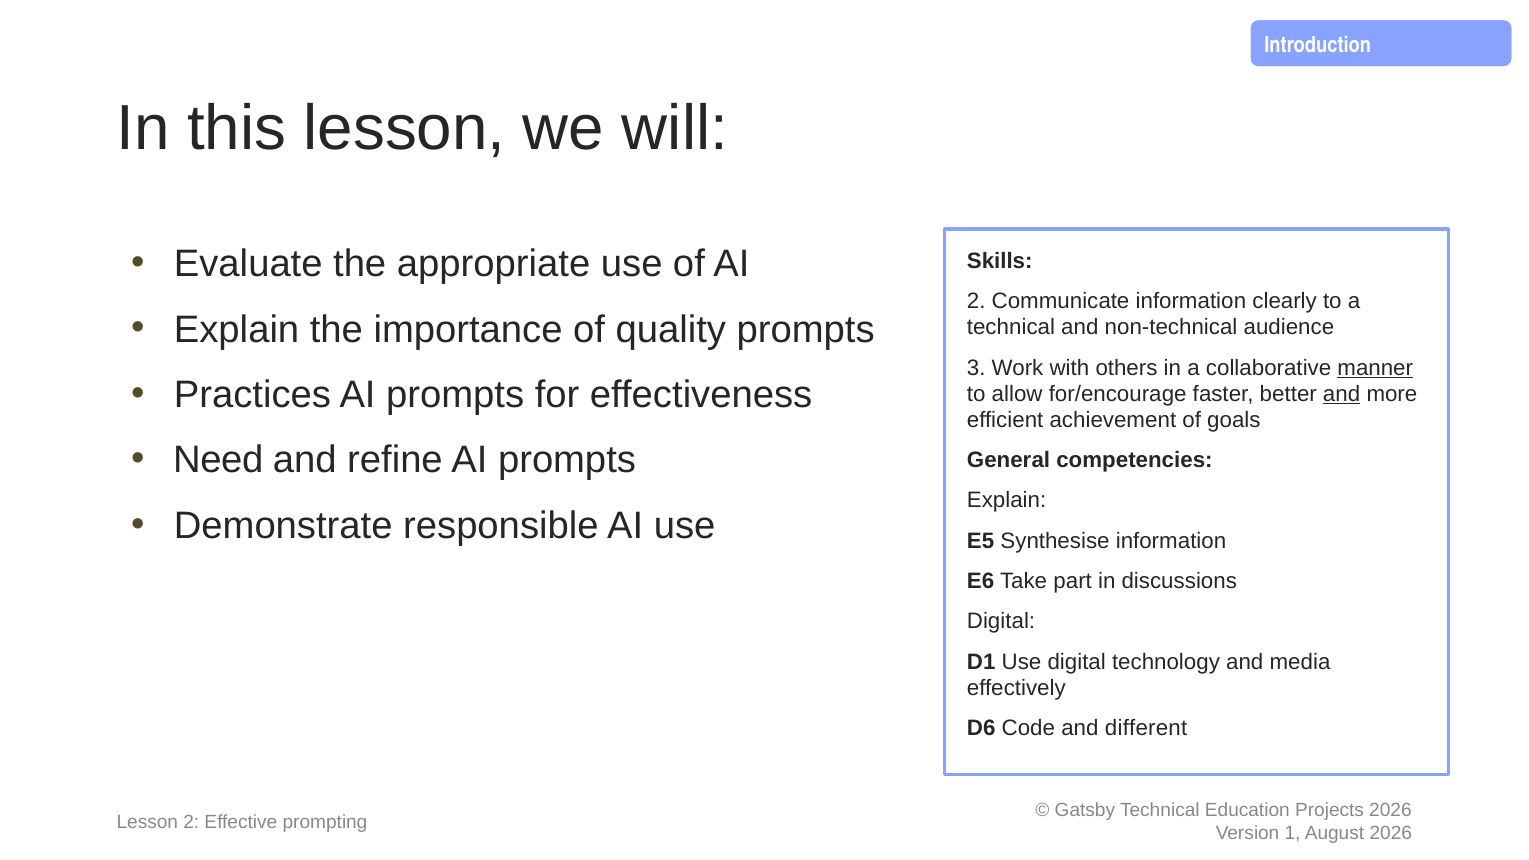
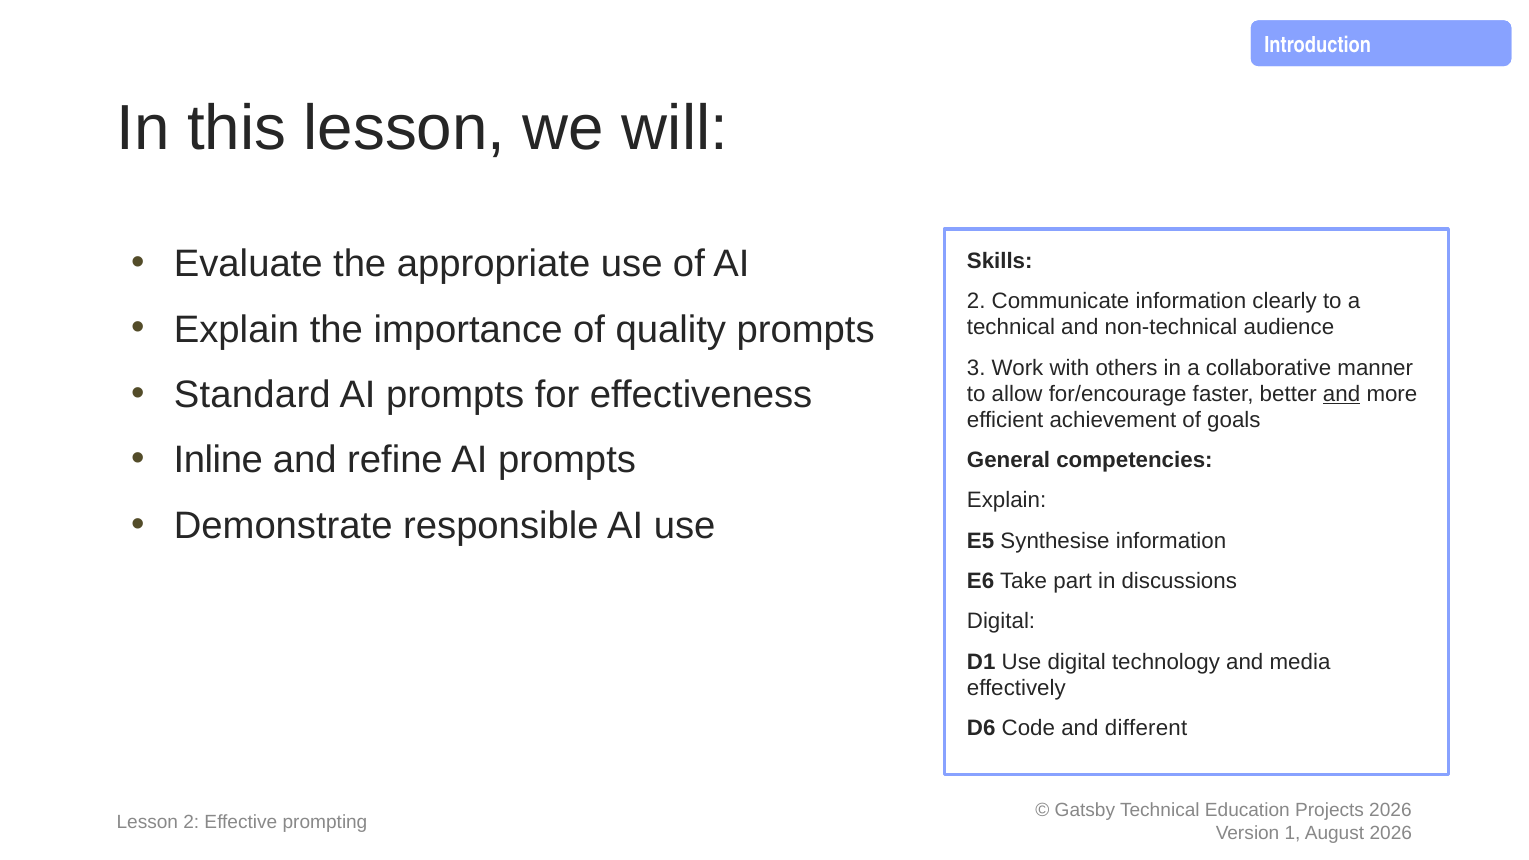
manner underline: present -> none (1375, 368)
Practices: Practices -> Standard (252, 395)
Need: Need -> Inline (218, 460)
